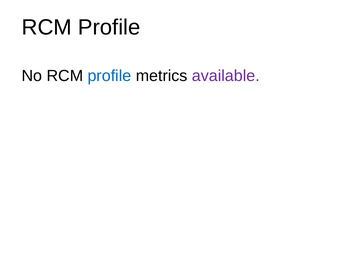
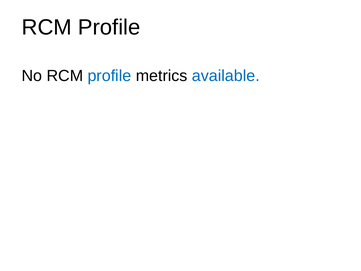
available colour: purple -> blue (226, 76)
